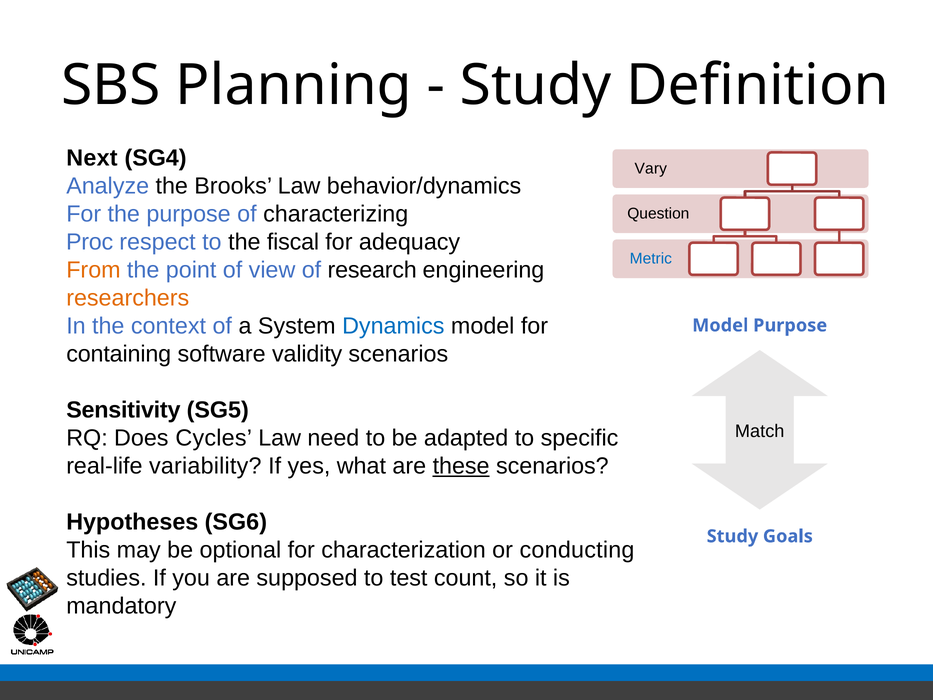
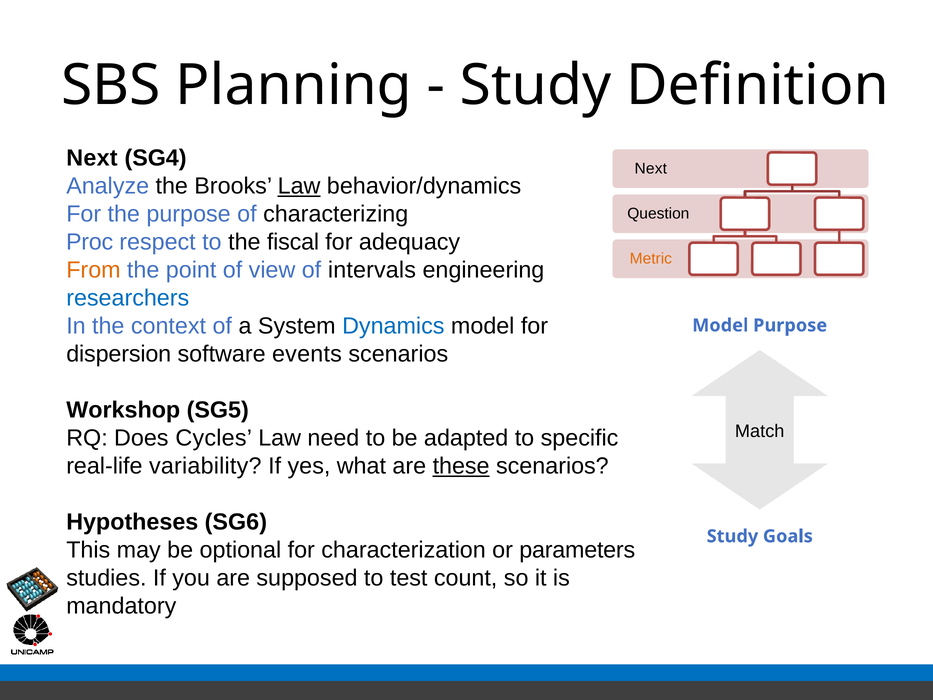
Vary: Vary -> Next (651, 168)
Law underline: none -> present (299, 186)
Metric colour: blue -> orange (651, 259)
research: research -> intervals (372, 270)
researchers colour: orange -> blue (128, 298)
containing: containing -> dispersion (119, 354)
validity: validity -> events (307, 354)
Sensitivity: Sensitivity -> Workshop (123, 410)
conducting: conducting -> parameters (577, 550)
